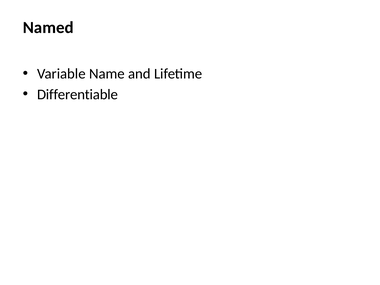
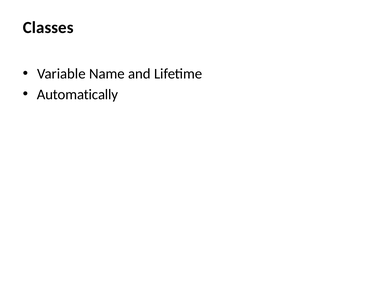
Named: Named -> Classes (48, 27)
Differentiable: Differentiable -> Automatically (78, 94)
